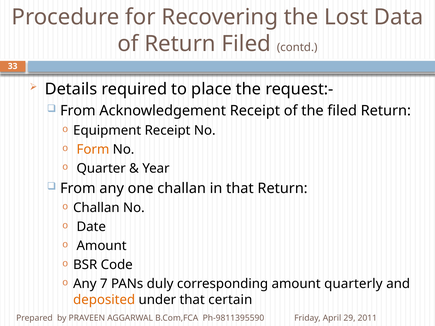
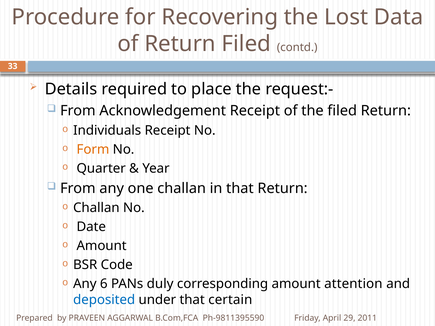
Equipment: Equipment -> Individuals (107, 130)
7: 7 -> 6 (104, 284)
quarterly: quarterly -> attention (353, 284)
deposited colour: orange -> blue (104, 300)
